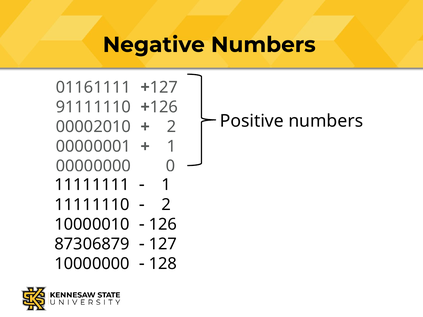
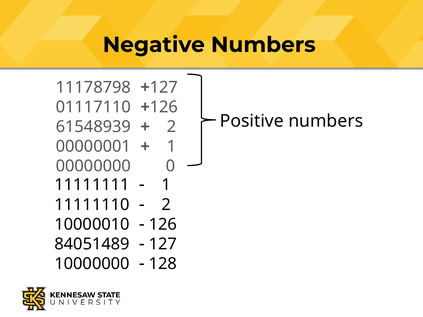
01161111: 01161111 -> 11178798 (93, 87)
91111110: 91111110 -> 01117110 (93, 107)
00002010: 00002010 -> 61548939 (93, 127)
87306879: 87306879 -> 84051489 (92, 244)
